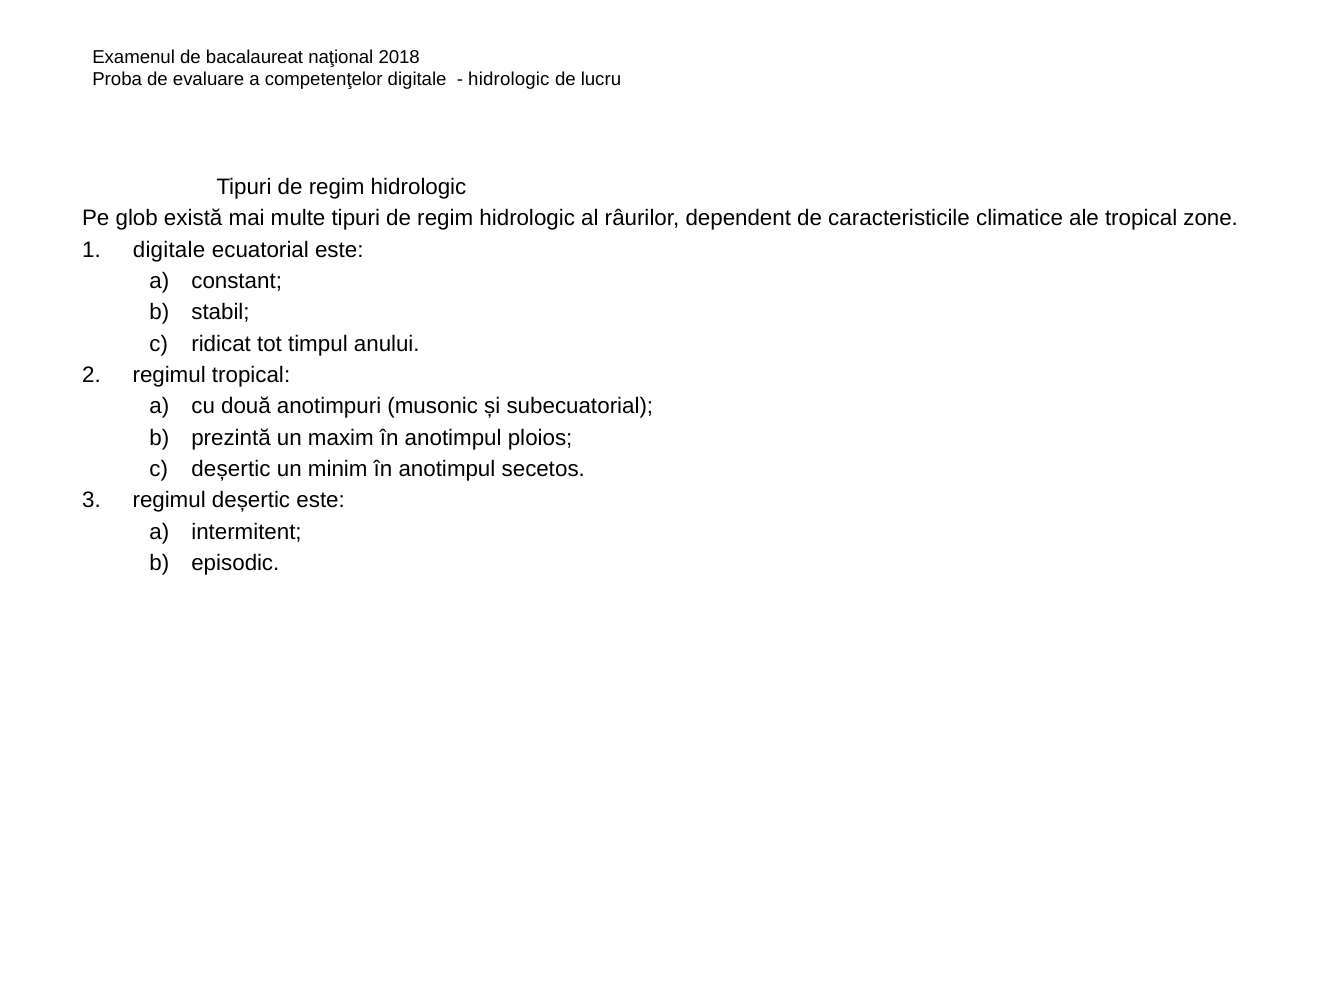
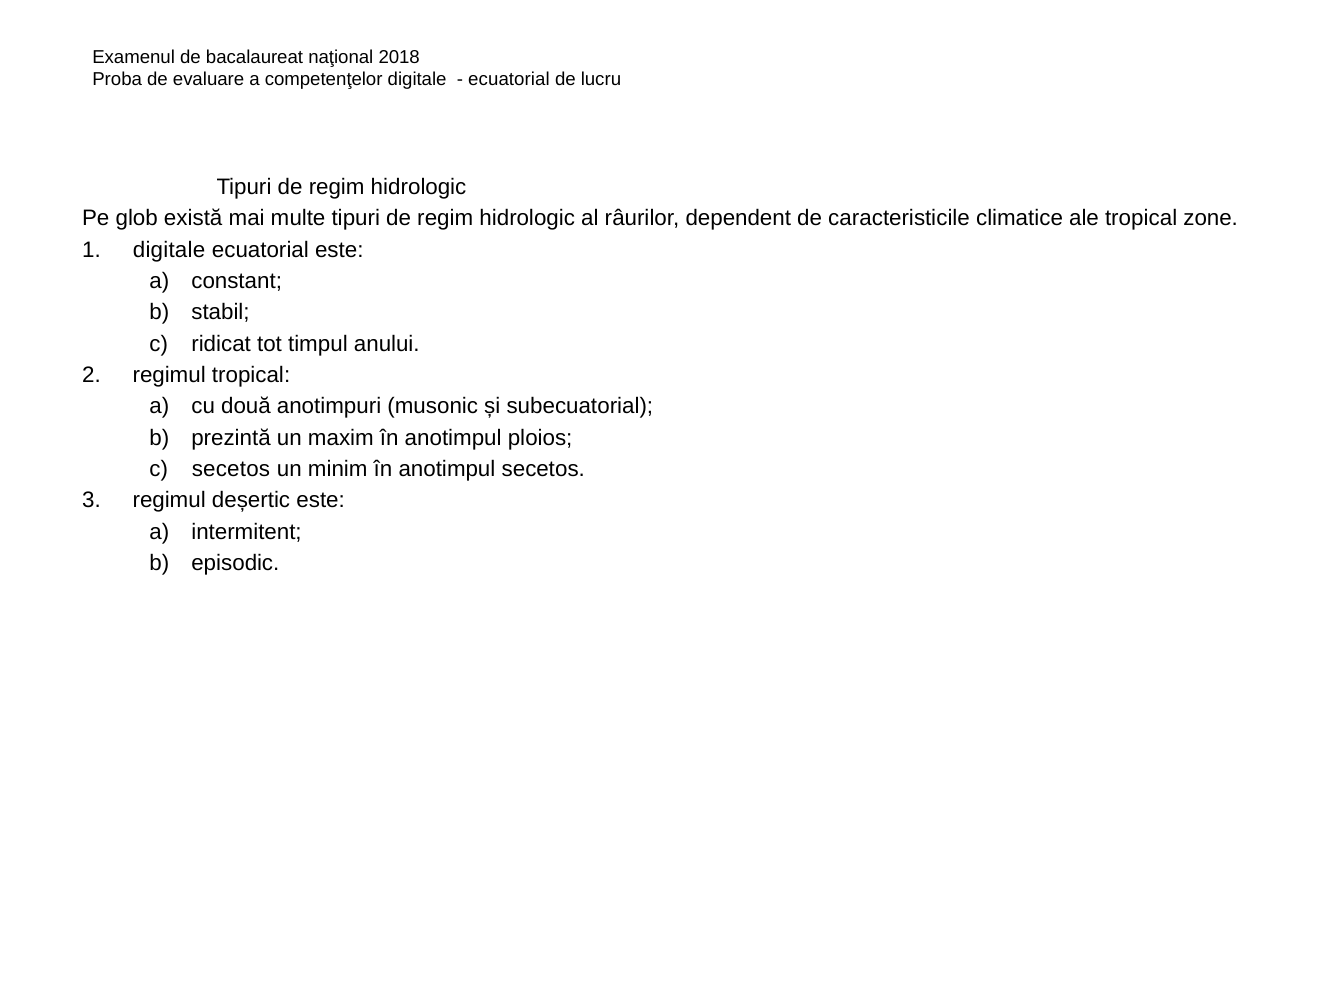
hidrologic: hidrologic -> ecuatorial (509, 80)
deșertic: deșertic -> secetos (231, 469)
